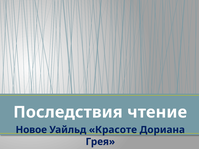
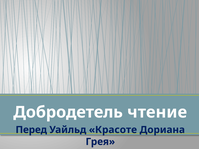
Последствия: Последствия -> Добродетель (68, 112)
Новое: Новое -> Перед (31, 130)
